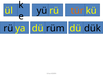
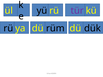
tür colour: orange -> purple (77, 11)
